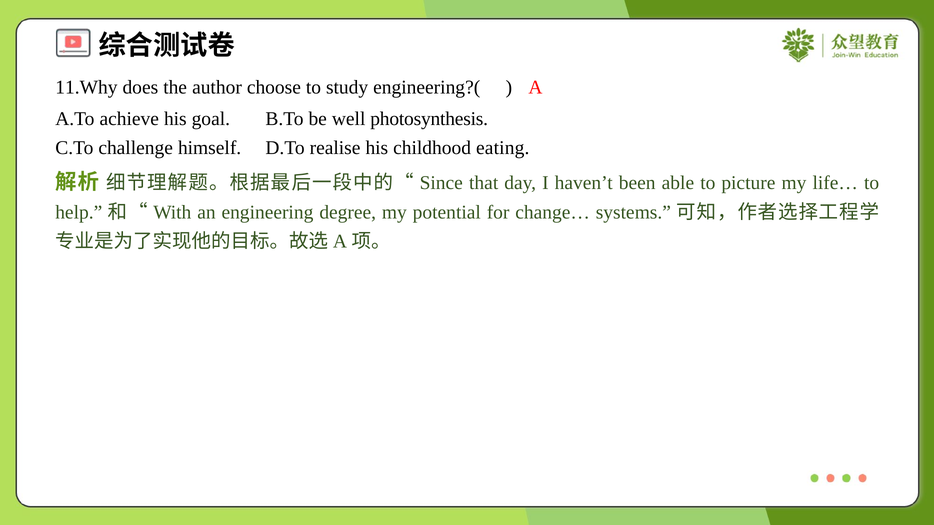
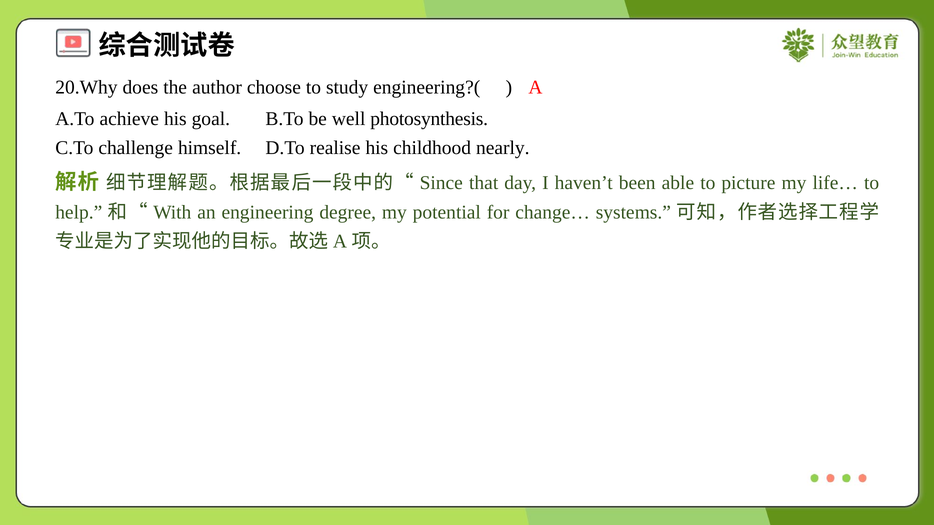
11.Why: 11.Why -> 20.Why (86, 87)
eating: eating -> nearly (503, 148)
